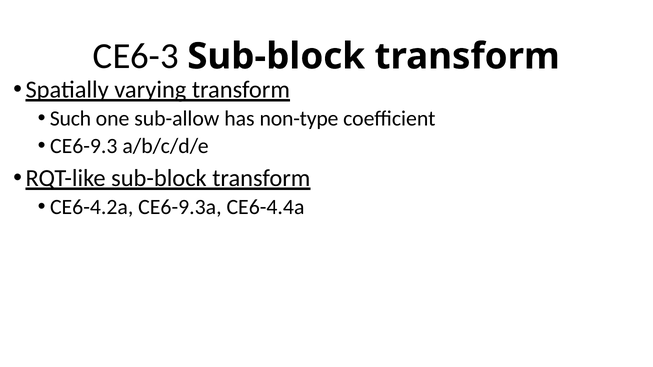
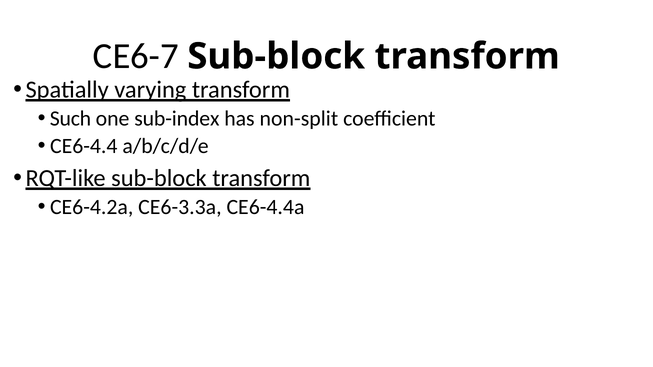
CE6-3: CE6-3 -> CE6-7 (136, 56)
sub-allow: sub-allow -> sub-index (177, 119)
non-type: non-type -> non-split (299, 119)
CE6-9.3: CE6-9.3 -> CE6-4.4 (84, 146)
CE6-9.3a: CE6-9.3a -> CE6-3.3a (180, 207)
